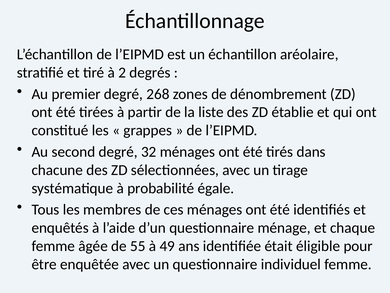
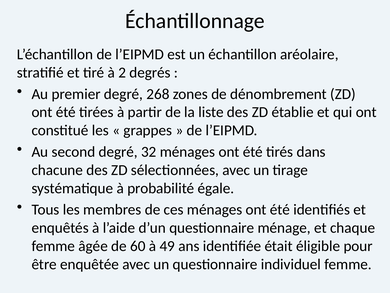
55: 55 -> 60 (138, 246)
